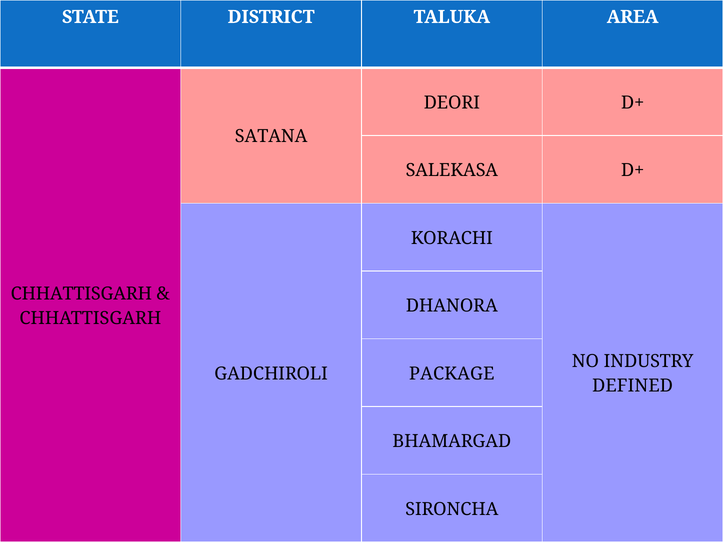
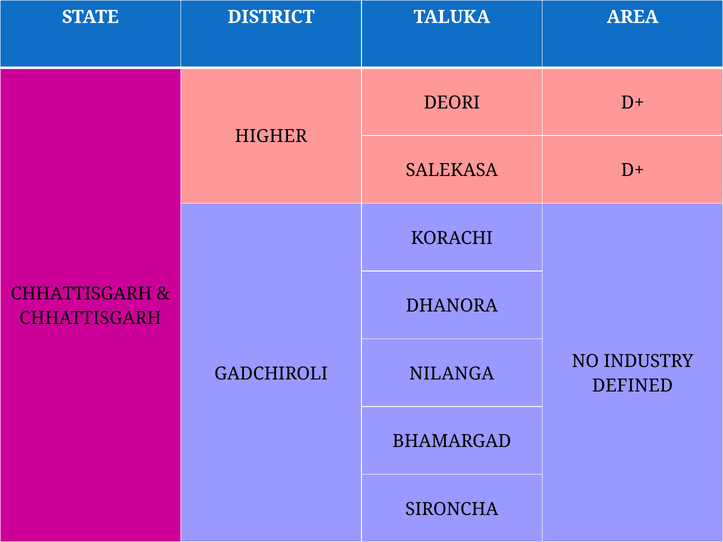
SATANA: SATANA -> HIGHER (271, 137)
PACKAGE: PACKAGE -> NILANGA (452, 374)
